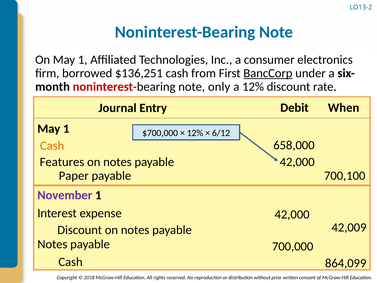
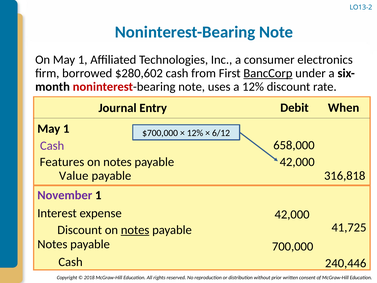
$136,251: $136,251 -> $280,602 (139, 73)
only: only -> uses (219, 87)
Cash colour: orange -> purple (52, 146)
Paper: Paper -> Value (74, 175)
700,100: 700,100 -> 316,818 (345, 175)
notes underline: none -> present (135, 230)
42,009: 42,009 -> 41,725 (349, 227)
864,099: 864,099 -> 240,446 (346, 263)
